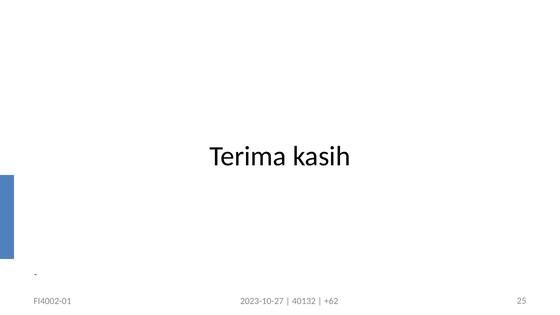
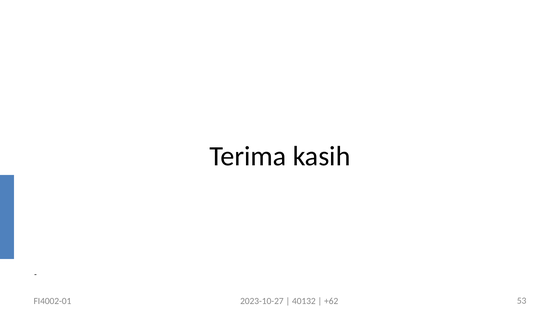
25: 25 -> 53 (522, 301)
